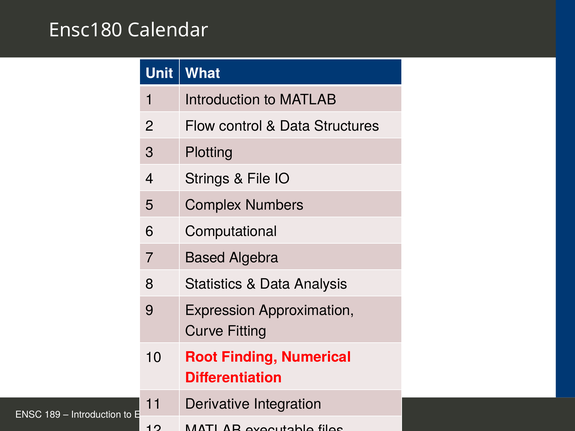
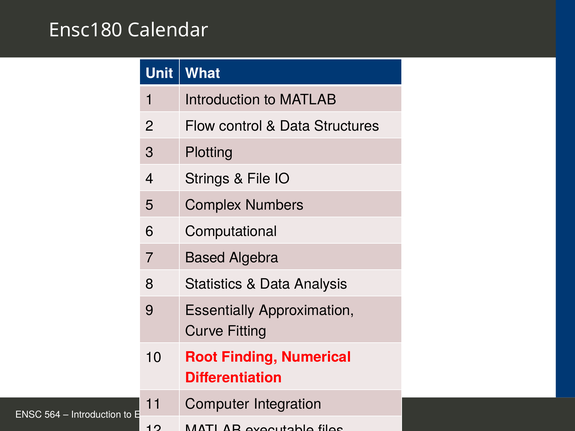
Expression: Expression -> Essentially (220, 311)
Derivative: Derivative -> Computer (217, 404)
189: 189 -> 564 (52, 415)
